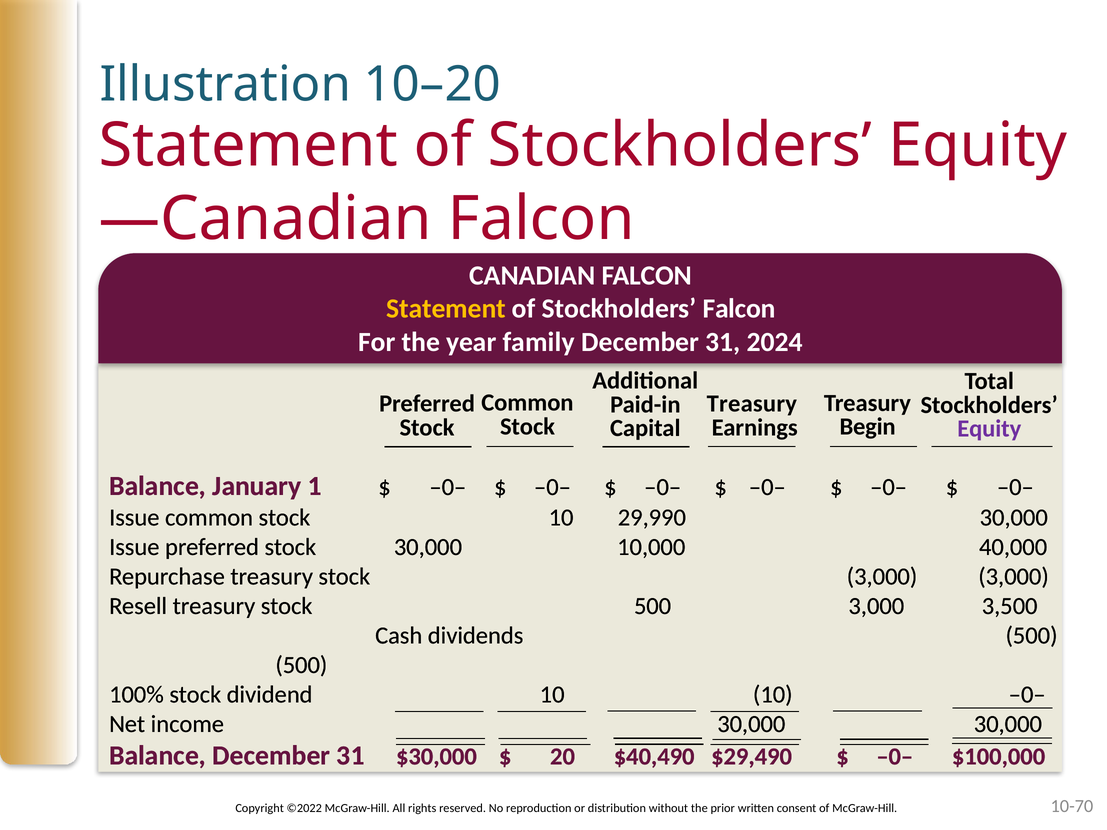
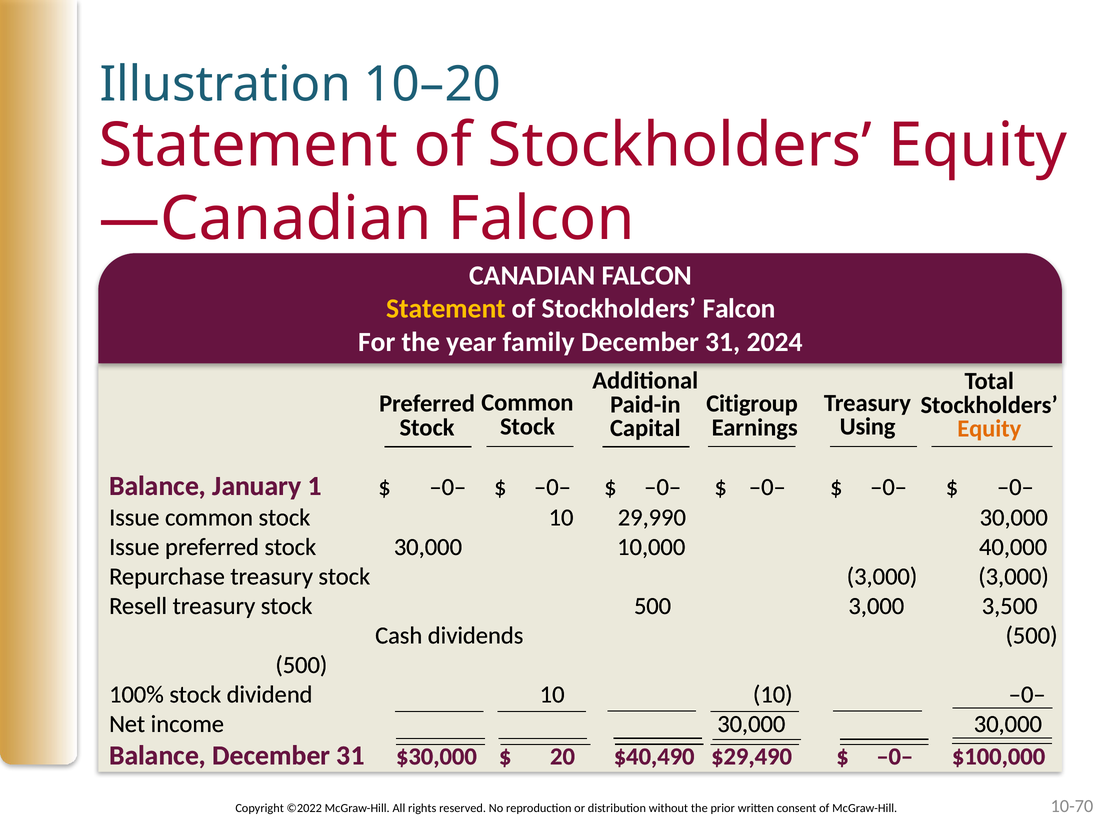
Treasury: Treasury -> Citigroup (752, 404)
Begin: Begin -> Using (868, 427)
Equity colour: purple -> orange (989, 429)
